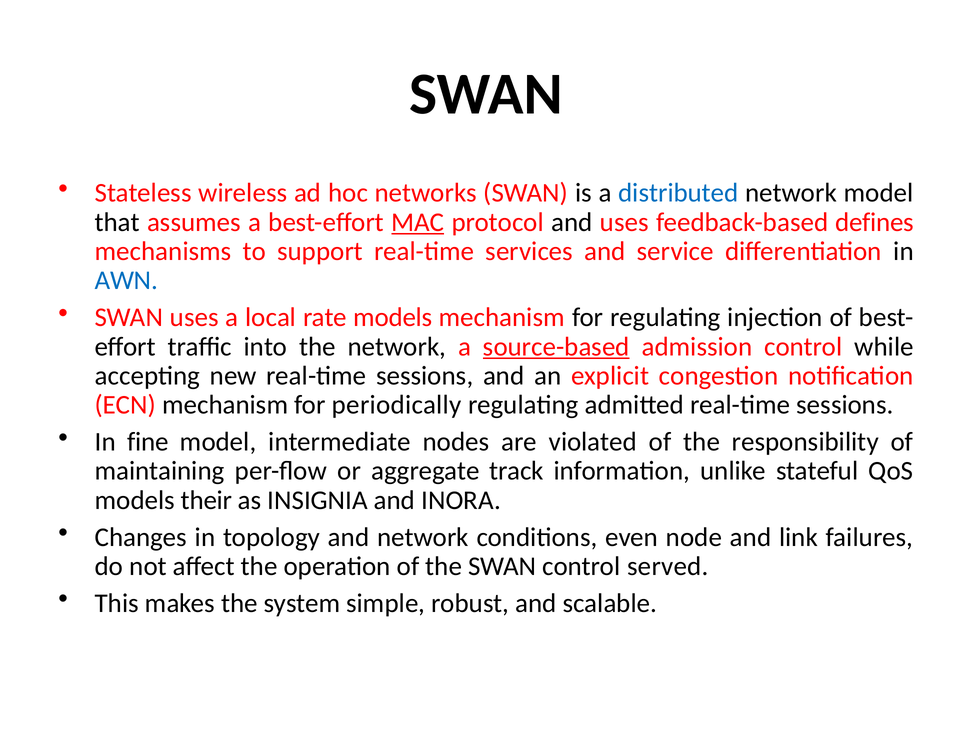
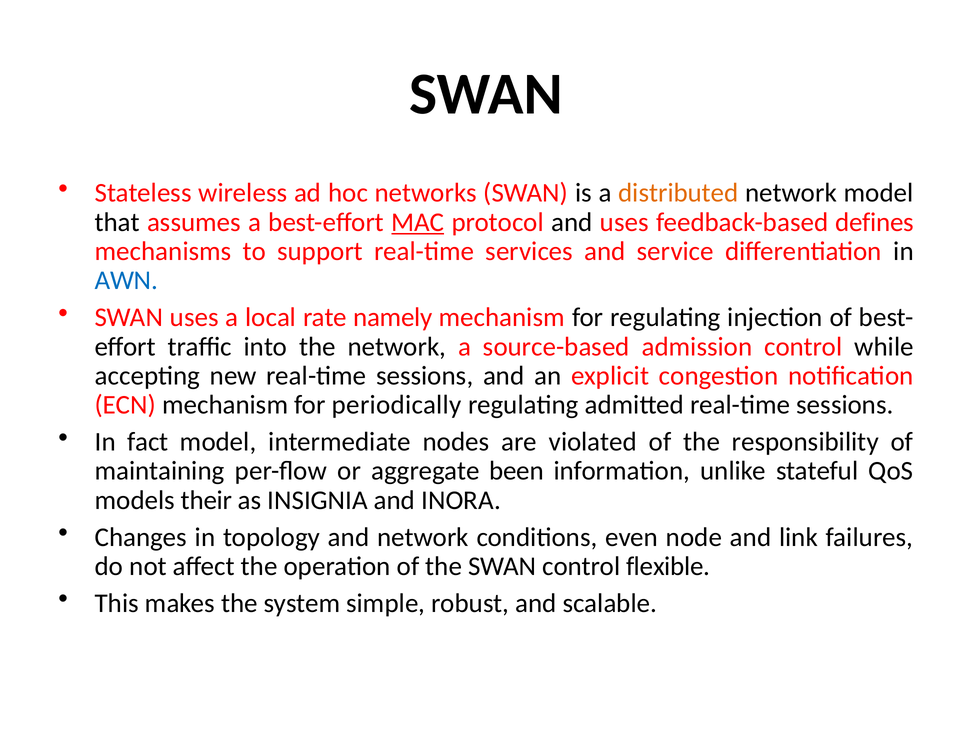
distributed colour: blue -> orange (678, 193)
rate models: models -> namely (393, 317)
source-based underline: present -> none (556, 347)
fine: fine -> fact (148, 442)
track: track -> been (517, 471)
served: served -> flexible (668, 566)
